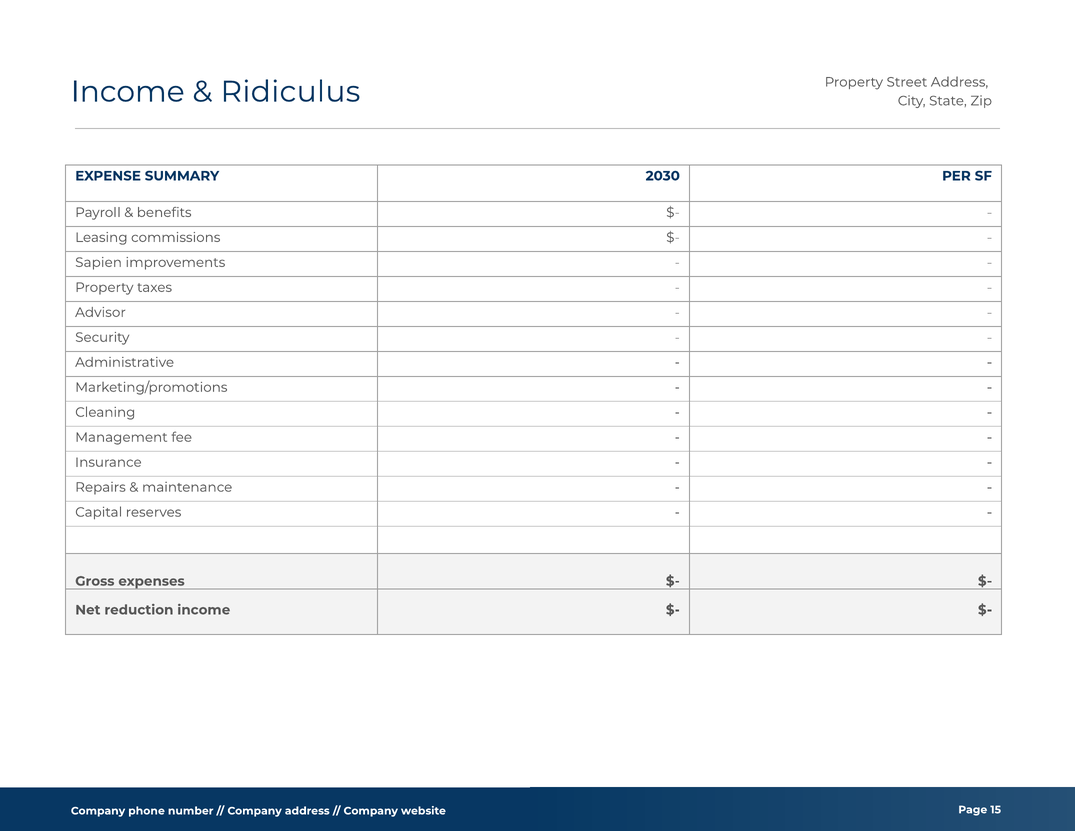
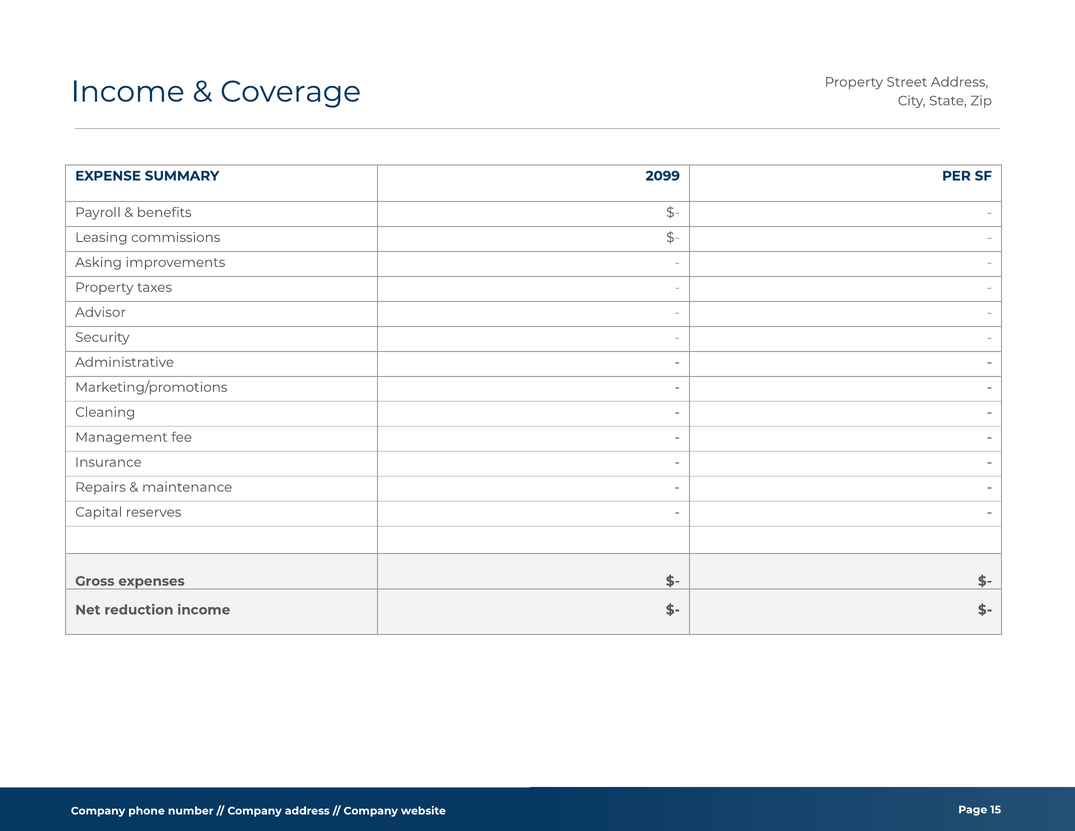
Ridiculus: Ridiculus -> Coverage (291, 92)
2030: 2030 -> 2099 (663, 176)
Sapien: Sapien -> Asking (99, 262)
